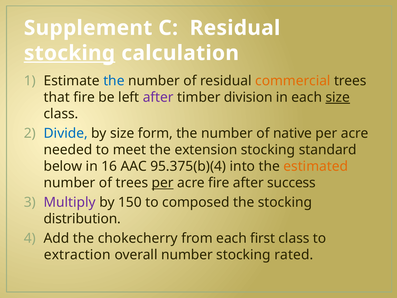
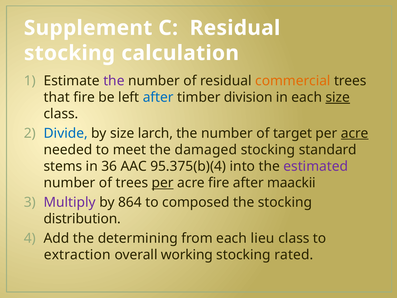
stocking underline: present -> none (69, 53)
the colour: blue -> purple (114, 81)
after colour: purple -> blue (158, 97)
form: form -> larch (155, 133)
native: native -> target (293, 133)
acre underline: none -> present (355, 133)
extension: extension -> damaged (206, 150)
below: below -> stems (63, 166)
16: 16 -> 36 (109, 166)
estimated colour: orange -> purple (316, 166)
success: success -> maackii (291, 183)
150: 150 -> 864 (130, 202)
chokecherry: chokecherry -> determining (138, 238)
first: first -> lieu (263, 238)
overall number: number -> working (187, 255)
